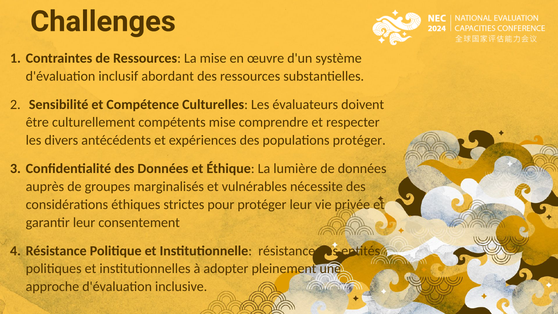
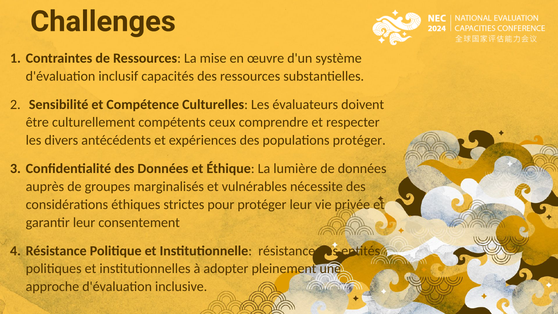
abordant: abordant -> capacités (168, 76)
compétents mise: mise -> ceux (222, 122)
